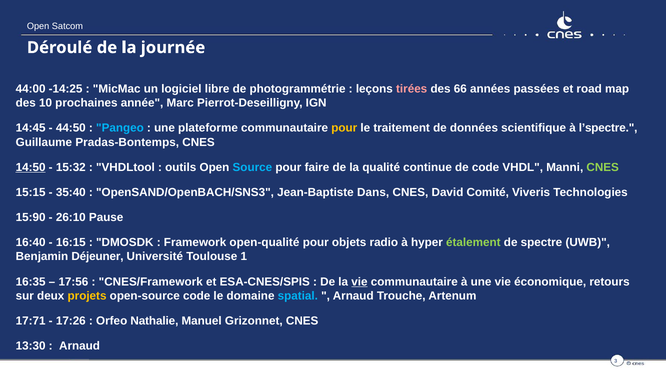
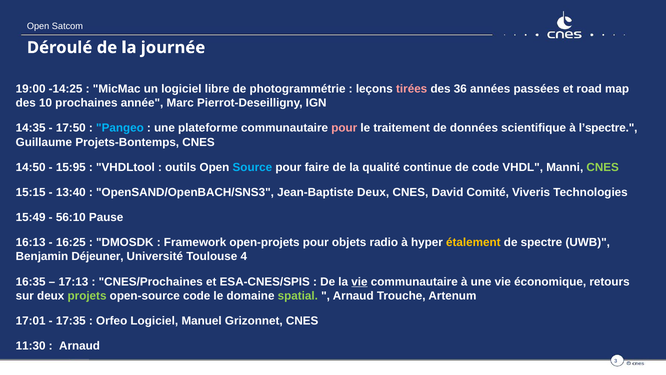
44:00: 44:00 -> 19:00 (31, 89)
66: 66 -> 36 (460, 89)
14:45: 14:45 -> 14:35 (31, 128)
44:50: 44:50 -> 17:50 (71, 128)
pour colour: yellow -> pink (344, 128)
Pradas-Bontemps: Pradas-Bontemps -> Projets-Bontemps (127, 142)
14:50 underline: present -> none (31, 167)
15:32: 15:32 -> 15:95 (71, 167)
35:40: 35:40 -> 13:40 (71, 192)
Jean-Baptiste Dans: Dans -> Deux (373, 192)
15:90: 15:90 -> 15:49 (31, 217)
26:10: 26:10 -> 56:10 (71, 217)
16:40: 16:40 -> 16:13 (31, 242)
16:15: 16:15 -> 16:25 (71, 242)
open-qualité: open-qualité -> open-projets (264, 242)
étalement colour: light green -> yellow (473, 242)
1: 1 -> 4 (244, 256)
17:56: 17:56 -> 17:13 (73, 281)
CNES/Framework: CNES/Framework -> CNES/Prochaines (151, 281)
projets colour: yellow -> light green (87, 295)
spatial colour: light blue -> light green (298, 295)
17:71: 17:71 -> 17:01 (31, 321)
17:26: 17:26 -> 17:35 (71, 321)
Orfeo Nathalie: Nathalie -> Logiciel (154, 321)
13:30: 13:30 -> 11:30 (31, 346)
